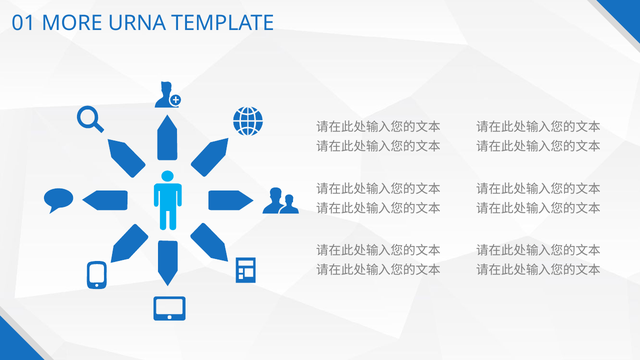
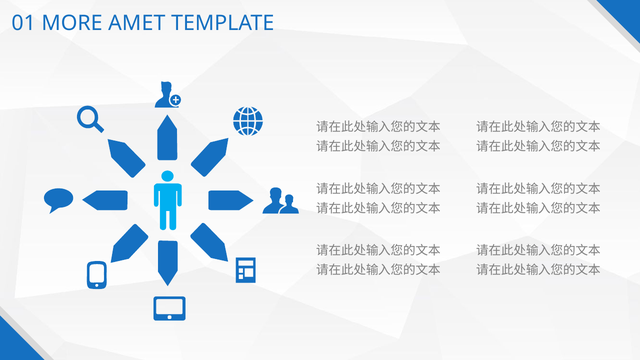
URNA: URNA -> AMET (137, 23)
